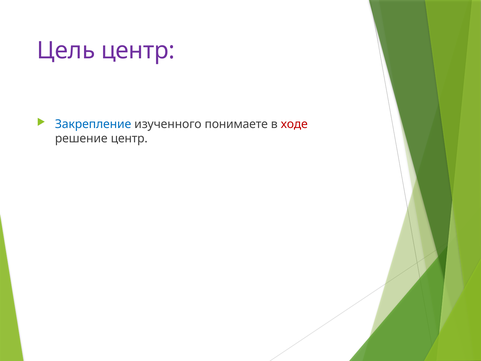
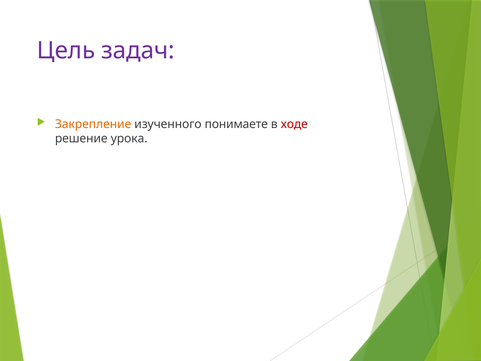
Цель центр: центр -> задач (138, 51)
Закрепление colour: blue -> orange (93, 124)
решение центр: центр -> урока (129, 139)
